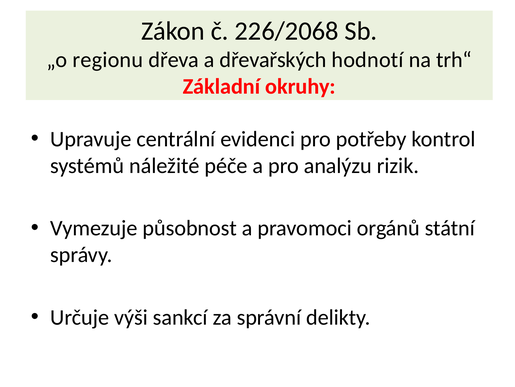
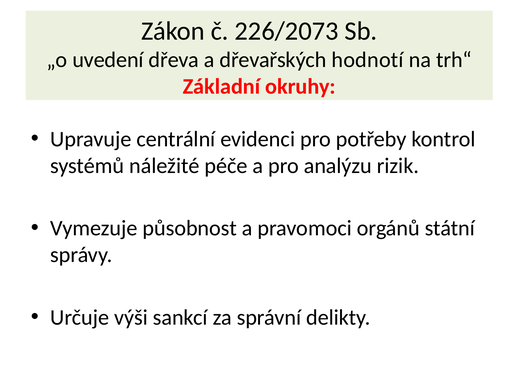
226/2068: 226/2068 -> 226/2073 (287, 31)
regionu: regionu -> uvedení (108, 60)
